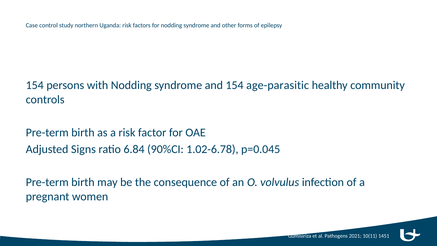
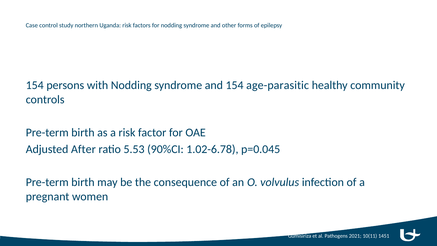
Signs: Signs -> After (83, 149)
6.84: 6.84 -> 5.53 (134, 149)
